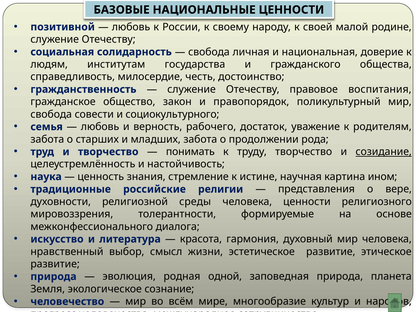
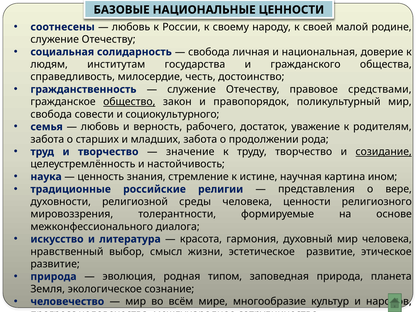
позитивной: позитивной -> соотнесены (63, 27)
воспитания: воспитания -> средствами (380, 89)
общество underline: none -> present (129, 102)
понимать: понимать -> значение (190, 152)
одной: одной -> типом (225, 277)
